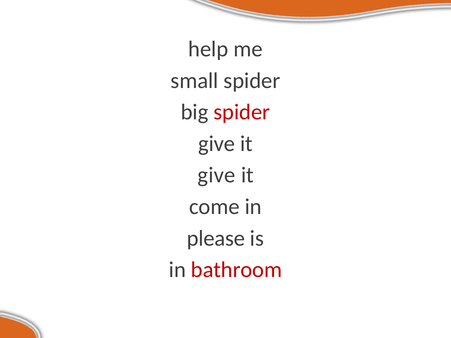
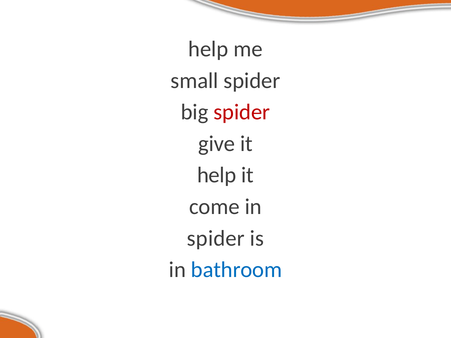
give: give -> help (217, 175)
please: please -> spider (216, 238)
bathroom colour: red -> blue (237, 270)
